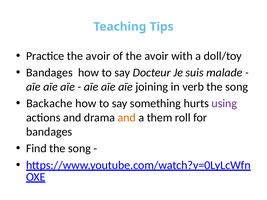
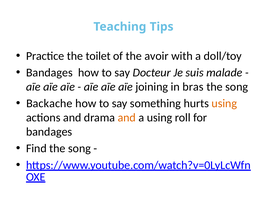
Practice the avoir: avoir -> toilet (98, 56)
verb: verb -> bras (193, 87)
using colour: purple -> orange (224, 104)
a them: them -> using (160, 118)
